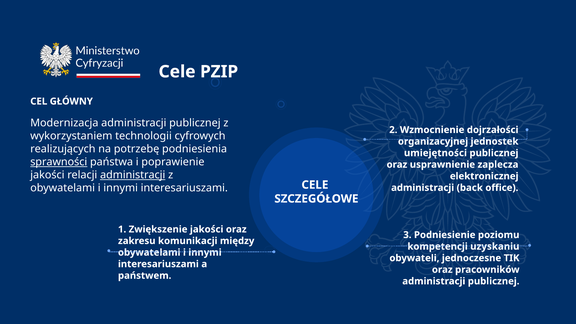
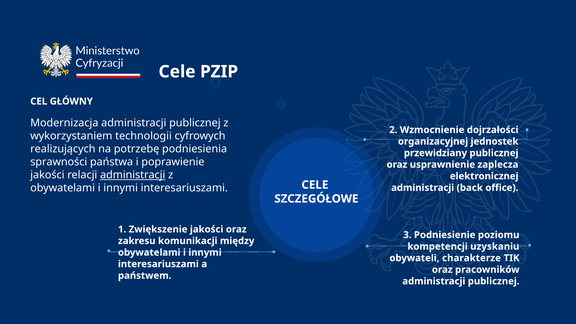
umiejętności: umiejętności -> przewidziany (435, 153)
sprawności underline: present -> none (59, 162)
jednoczesne: jednoczesne -> charakterze (471, 258)
